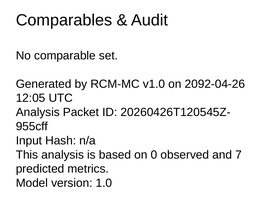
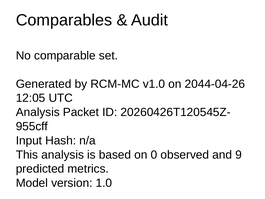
2092-04-26: 2092-04-26 -> 2044-04-26 (215, 84)
7: 7 -> 9 (239, 155)
